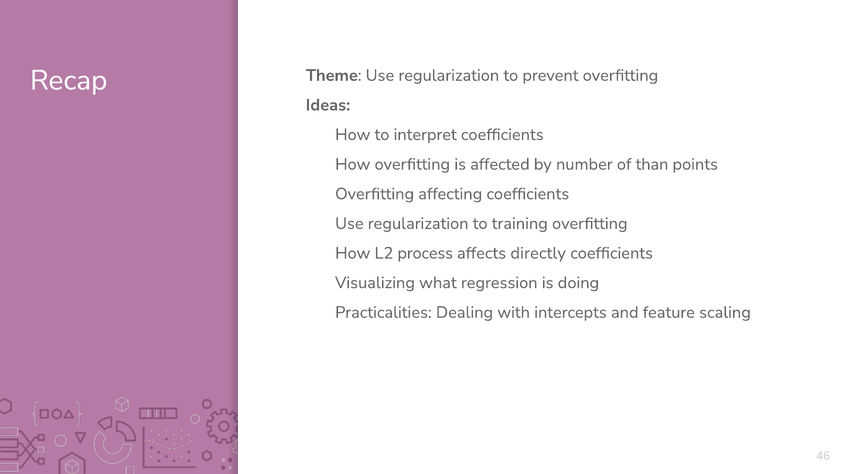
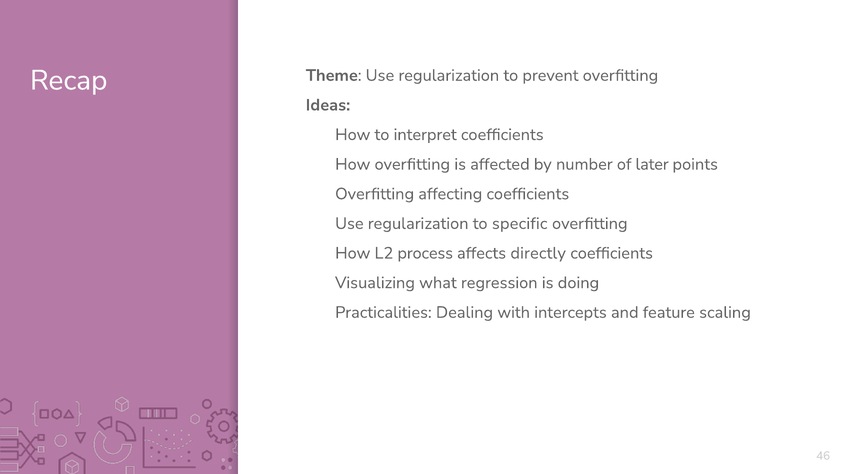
than: than -> later (652, 164)
training: training -> specific (520, 223)
